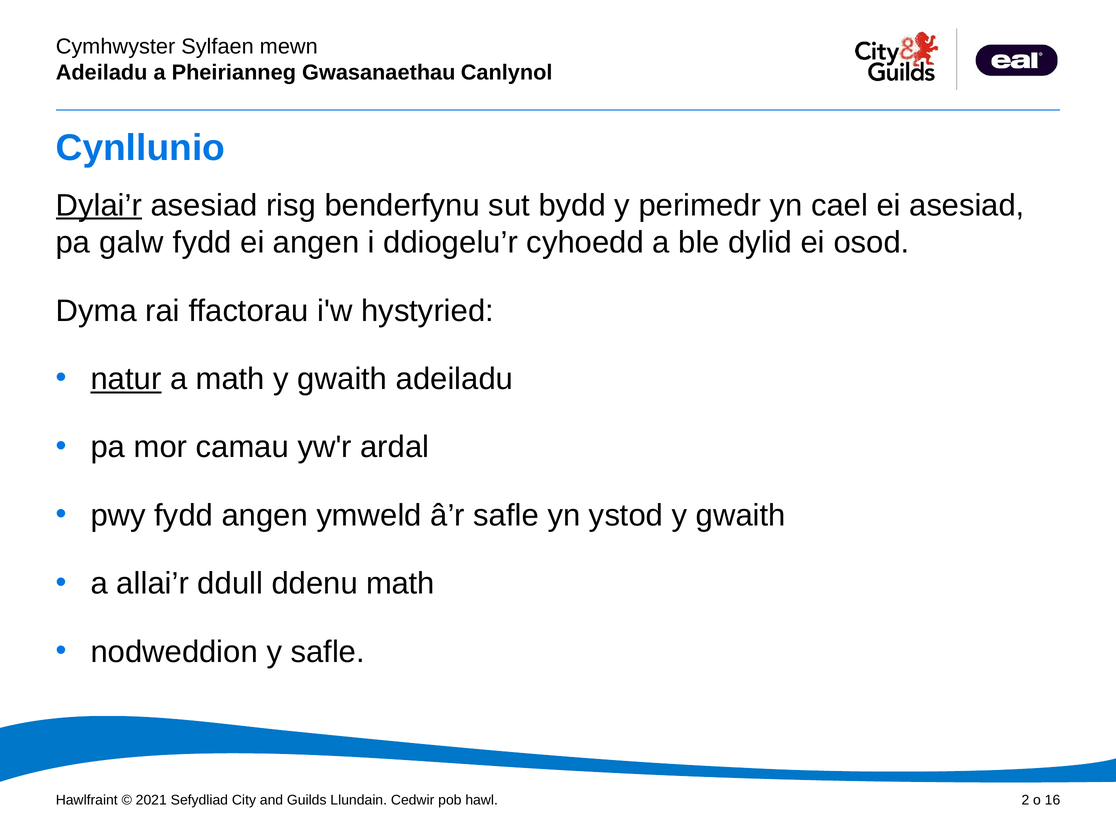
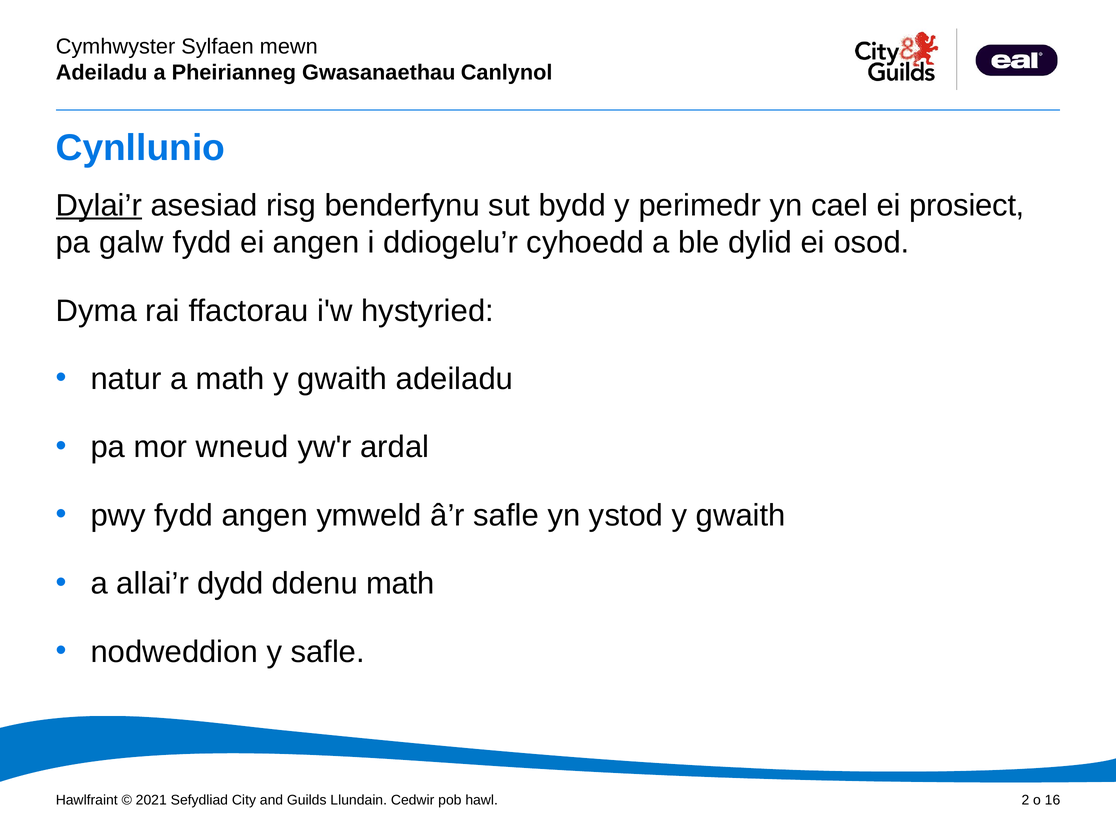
ei asesiad: asesiad -> prosiect (967, 205)
natur underline: present -> none (126, 379)
camau: camau -> wneud (242, 447)
ddull: ddull -> dydd (230, 584)
